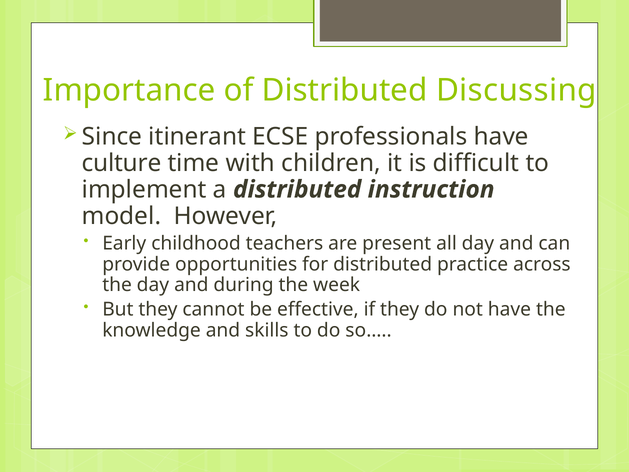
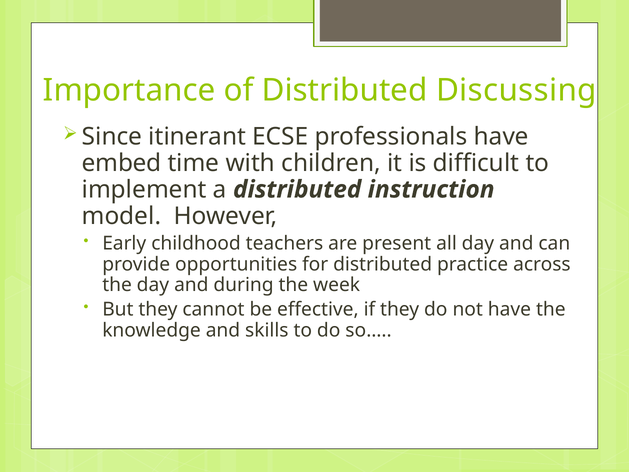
culture: culture -> embed (122, 163)
